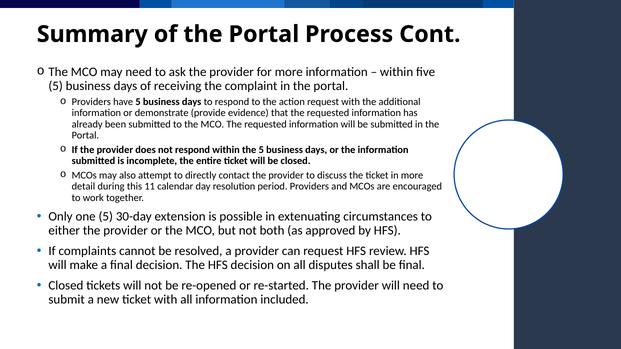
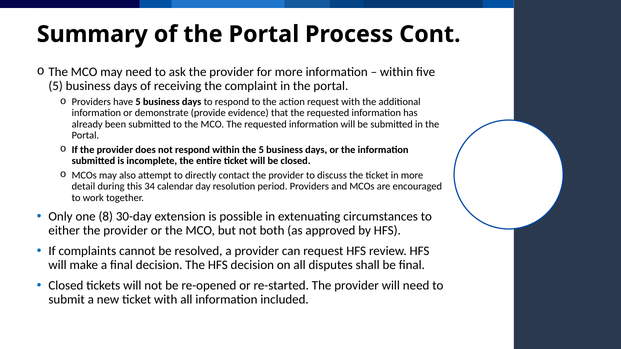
11: 11 -> 34 (150, 187)
one 5: 5 -> 8 (106, 217)
